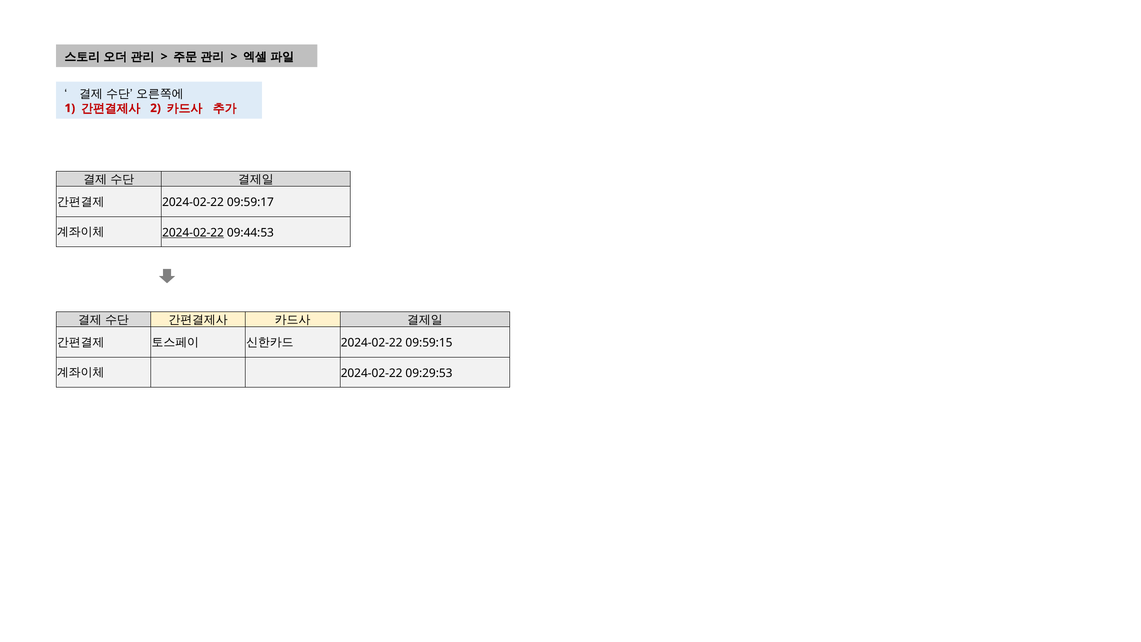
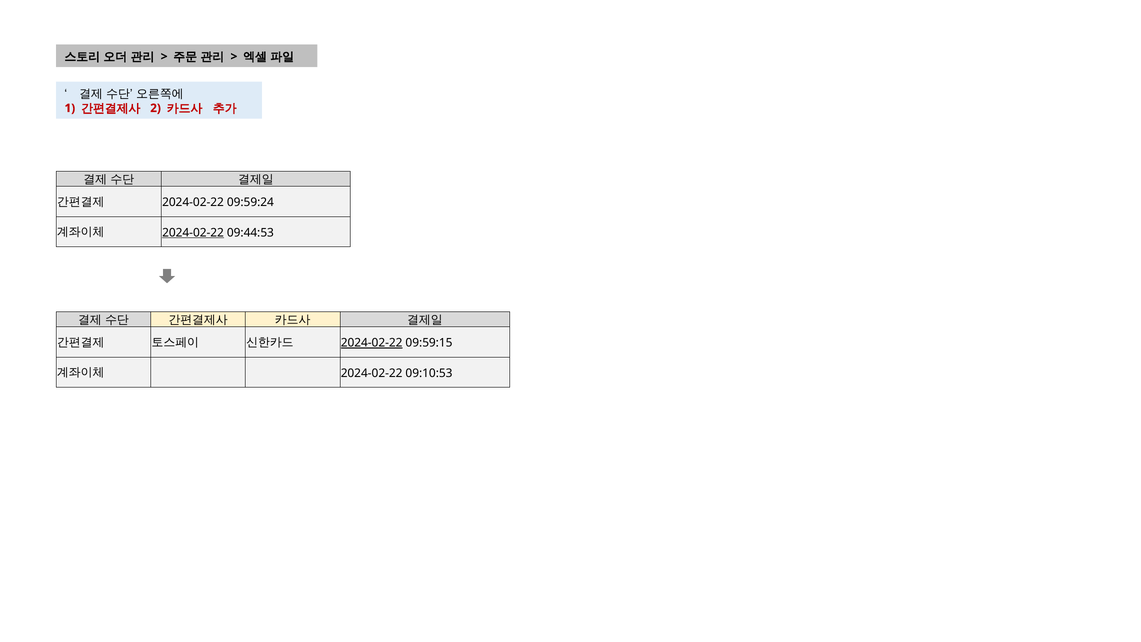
09:59:17: 09:59:17 -> 09:59:24 (250, 202)
2024-02-22 underline: none -> present (372, 343)
09:29:53: 09:29:53 -> 09:10:53 (429, 373)
